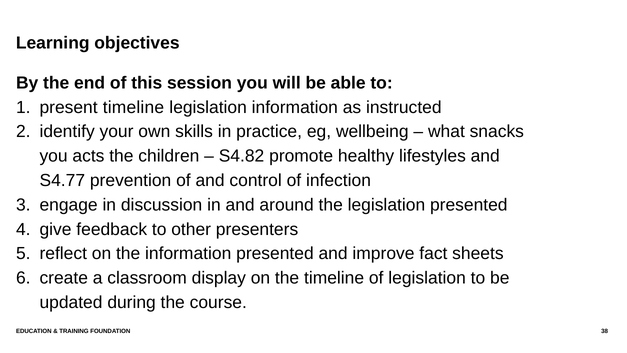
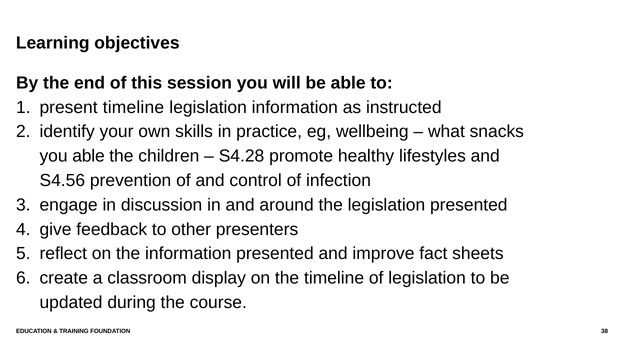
you acts: acts -> able (89, 156)
S4.82: S4.82 -> S4.28 (242, 156)
S4.77: S4.77 -> S4.56 (62, 180)
